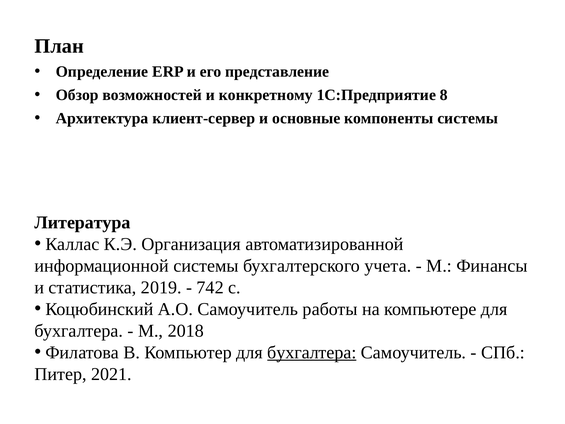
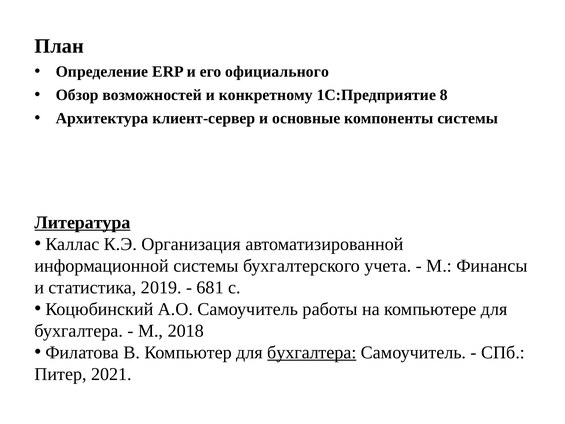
представление: представление -> официального (277, 72)
Литература underline: none -> present (83, 222)
742: 742 -> 681 (210, 287)
